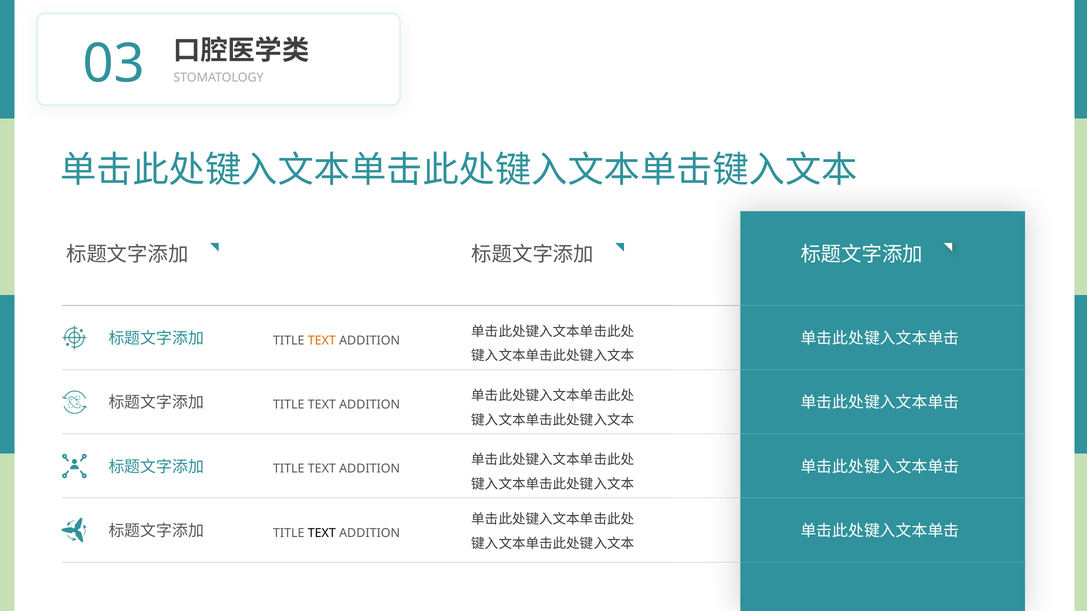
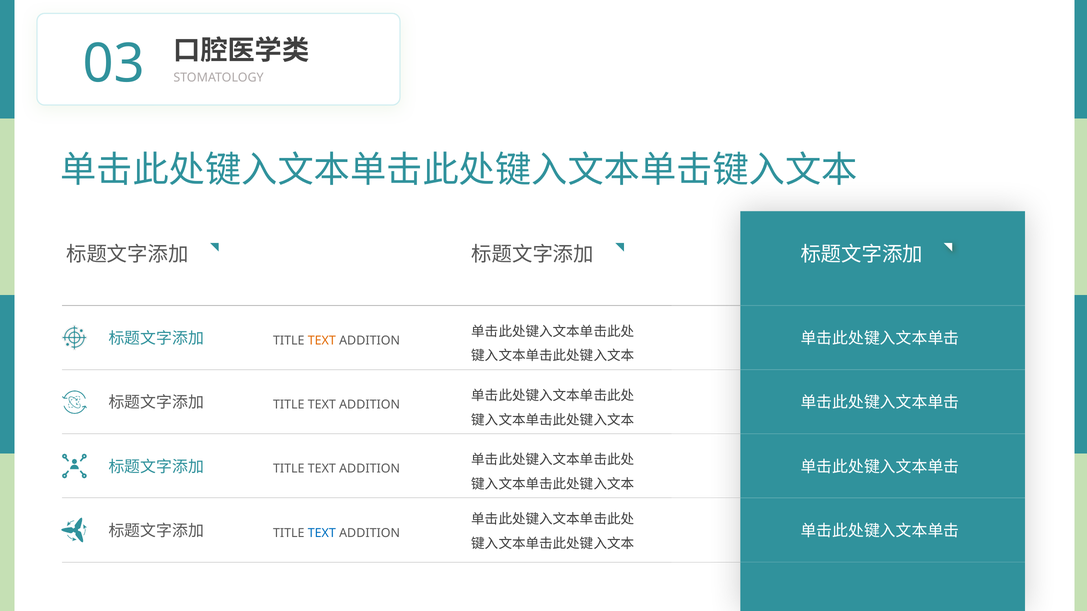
TEXT colour: black -> blue (322, 533)
